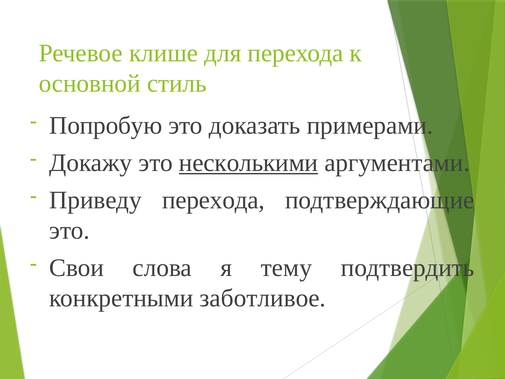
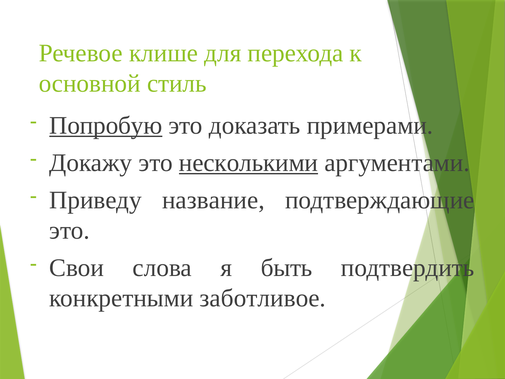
Попробую underline: none -> present (106, 125)
Приведу перехода: перехода -> название (213, 200)
тему: тему -> быть (287, 268)
